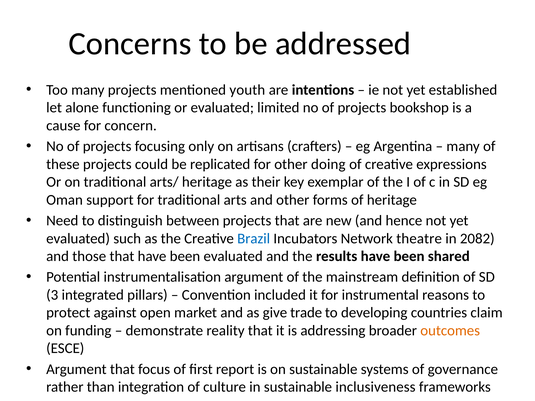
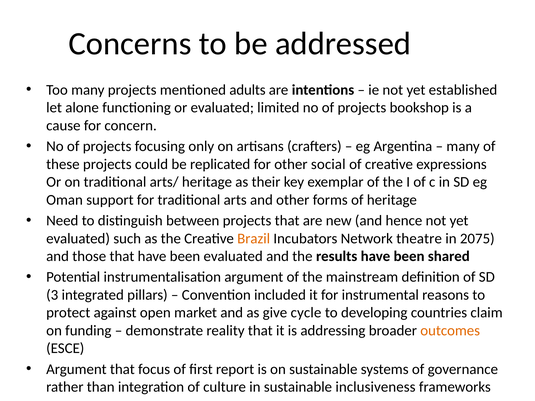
youth: youth -> adults (247, 90)
doing: doing -> social (328, 164)
Brazil colour: blue -> orange (254, 239)
2082: 2082 -> 2075 (477, 239)
trade: trade -> cycle (306, 313)
